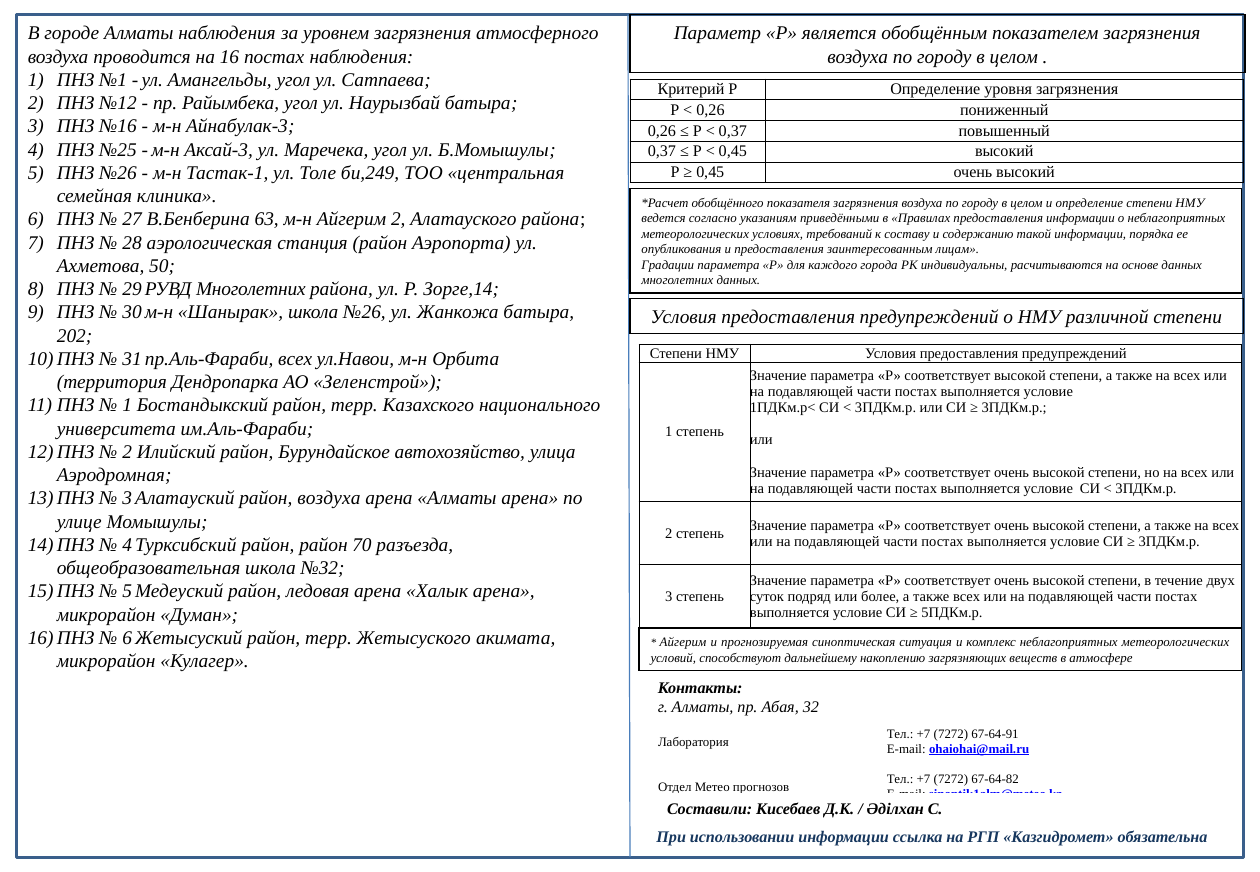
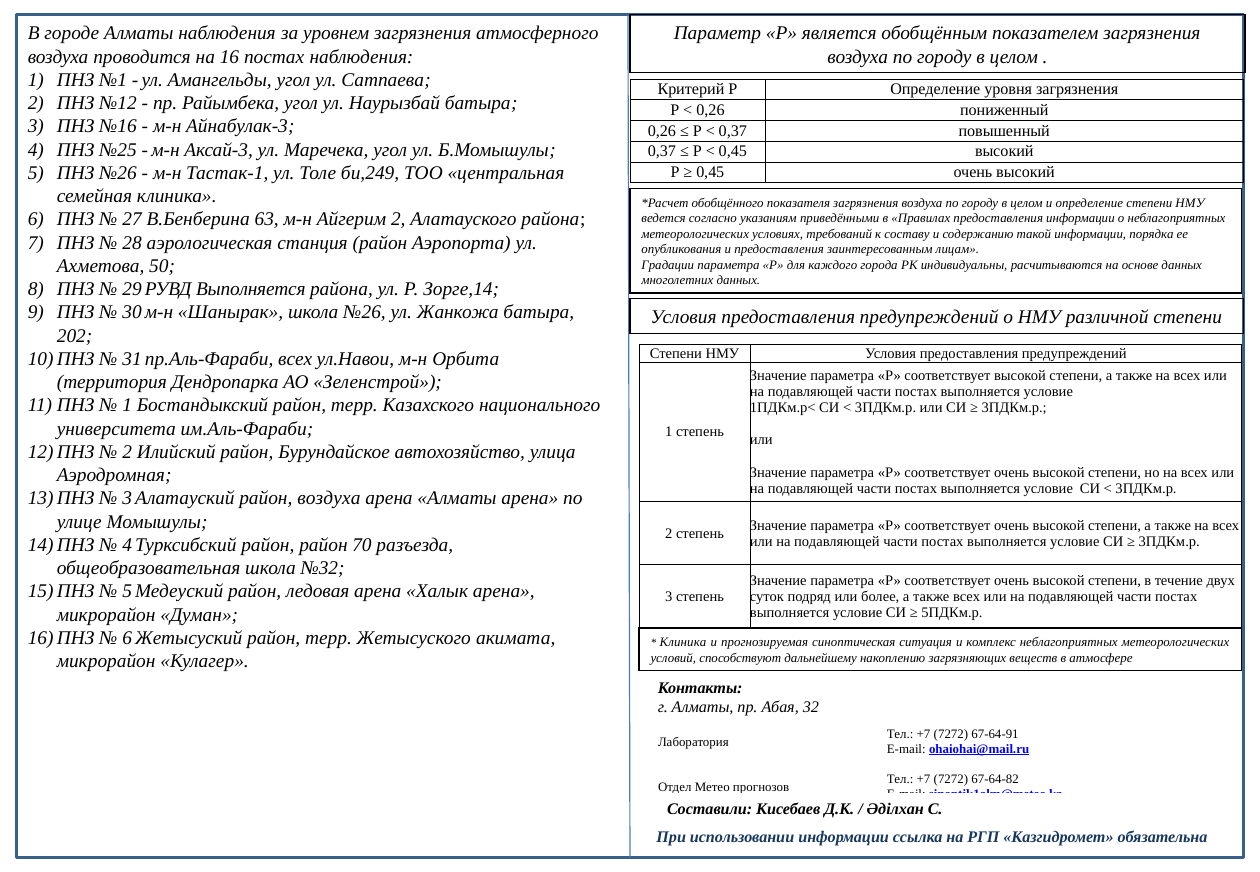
РУВД Многолетних: Многолетних -> Выполняется (251, 289)
Айгерим: Айгерим -> Клиника (683, 643)
